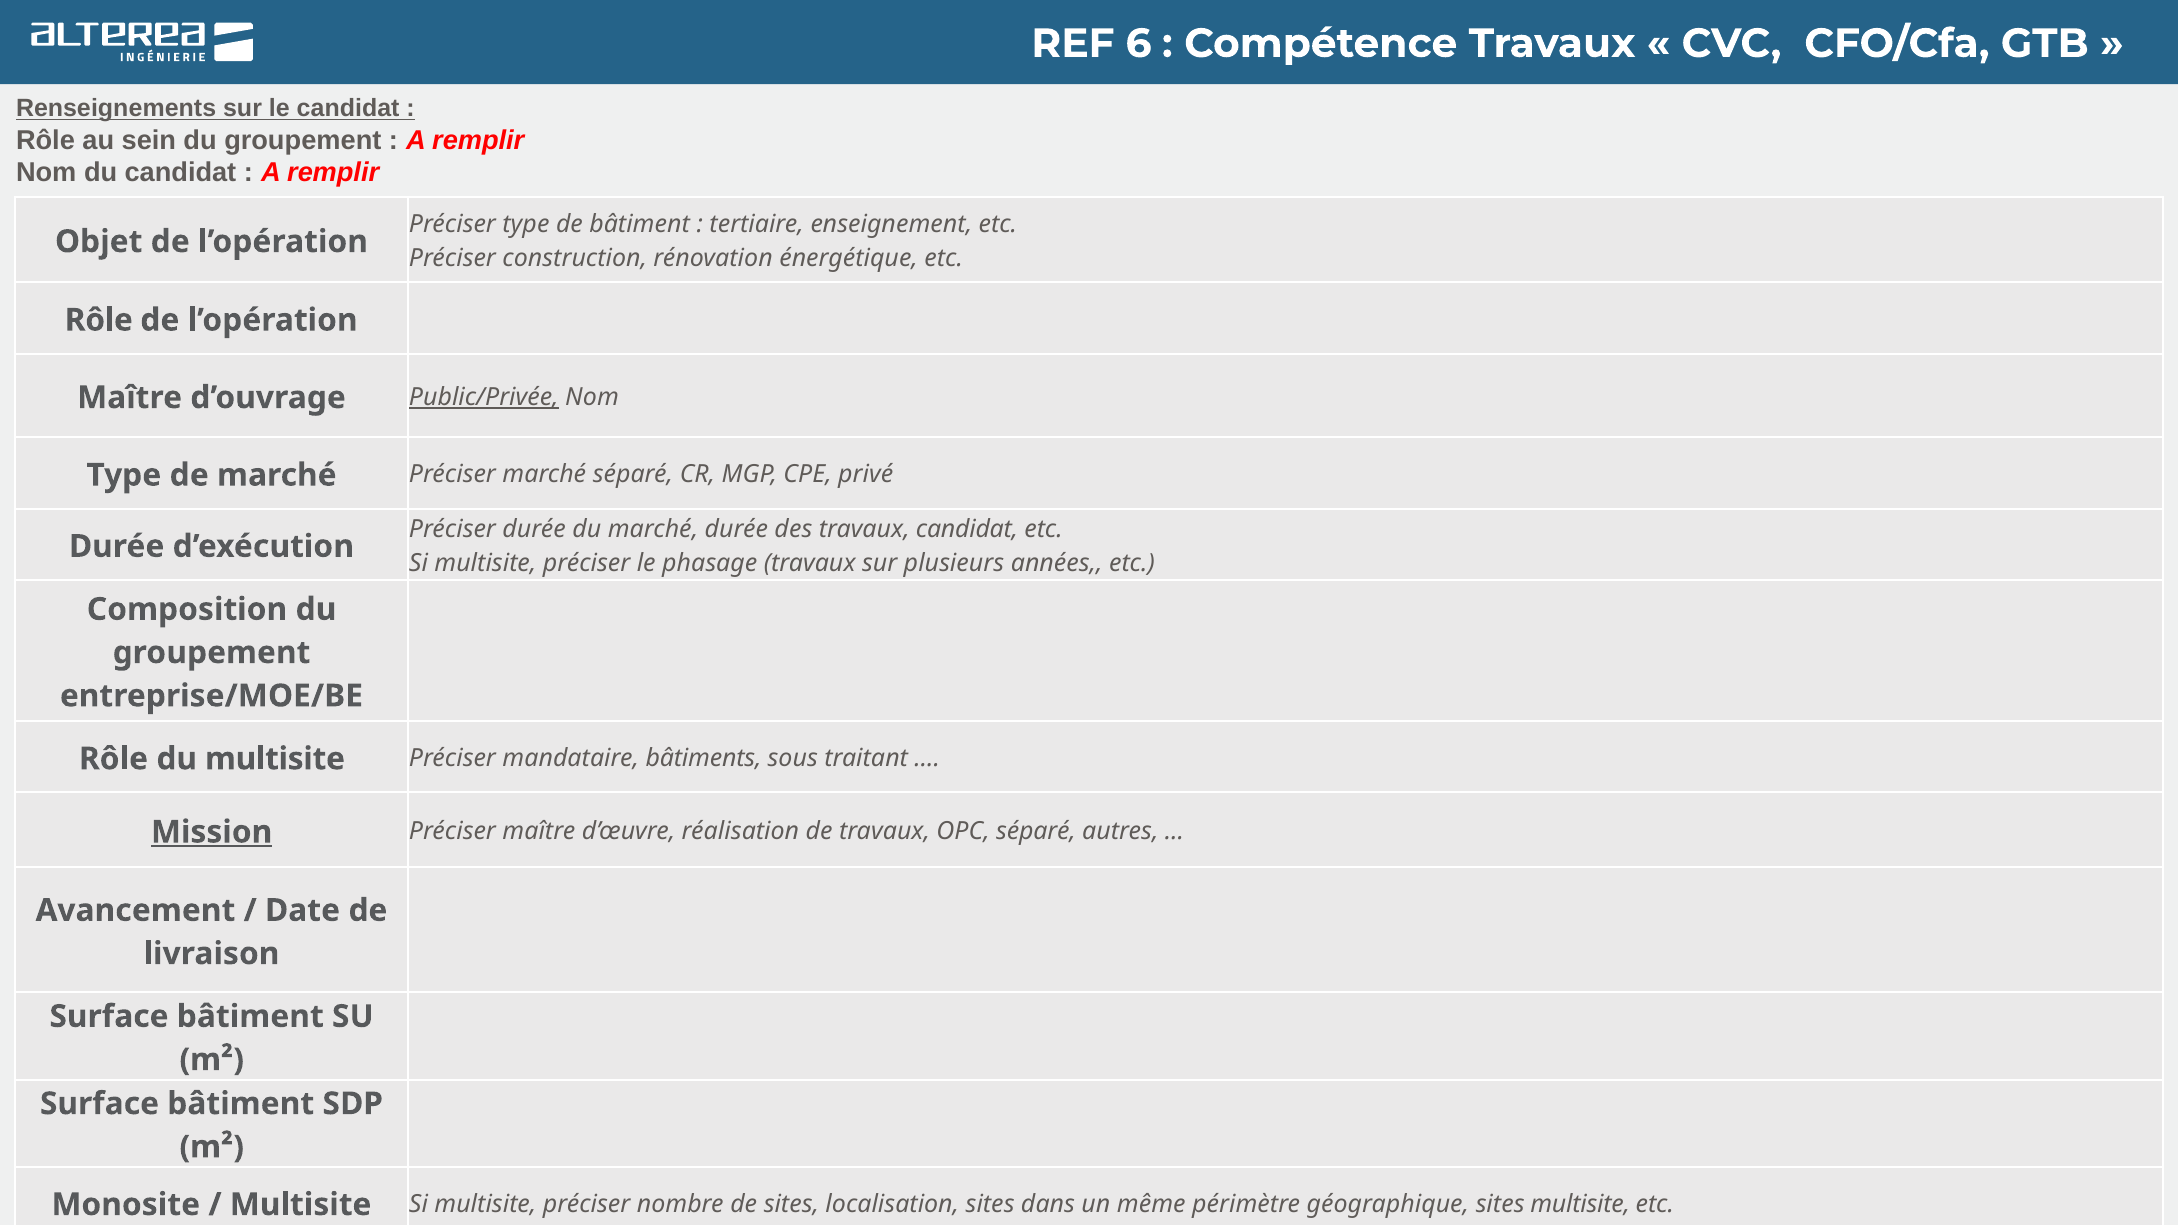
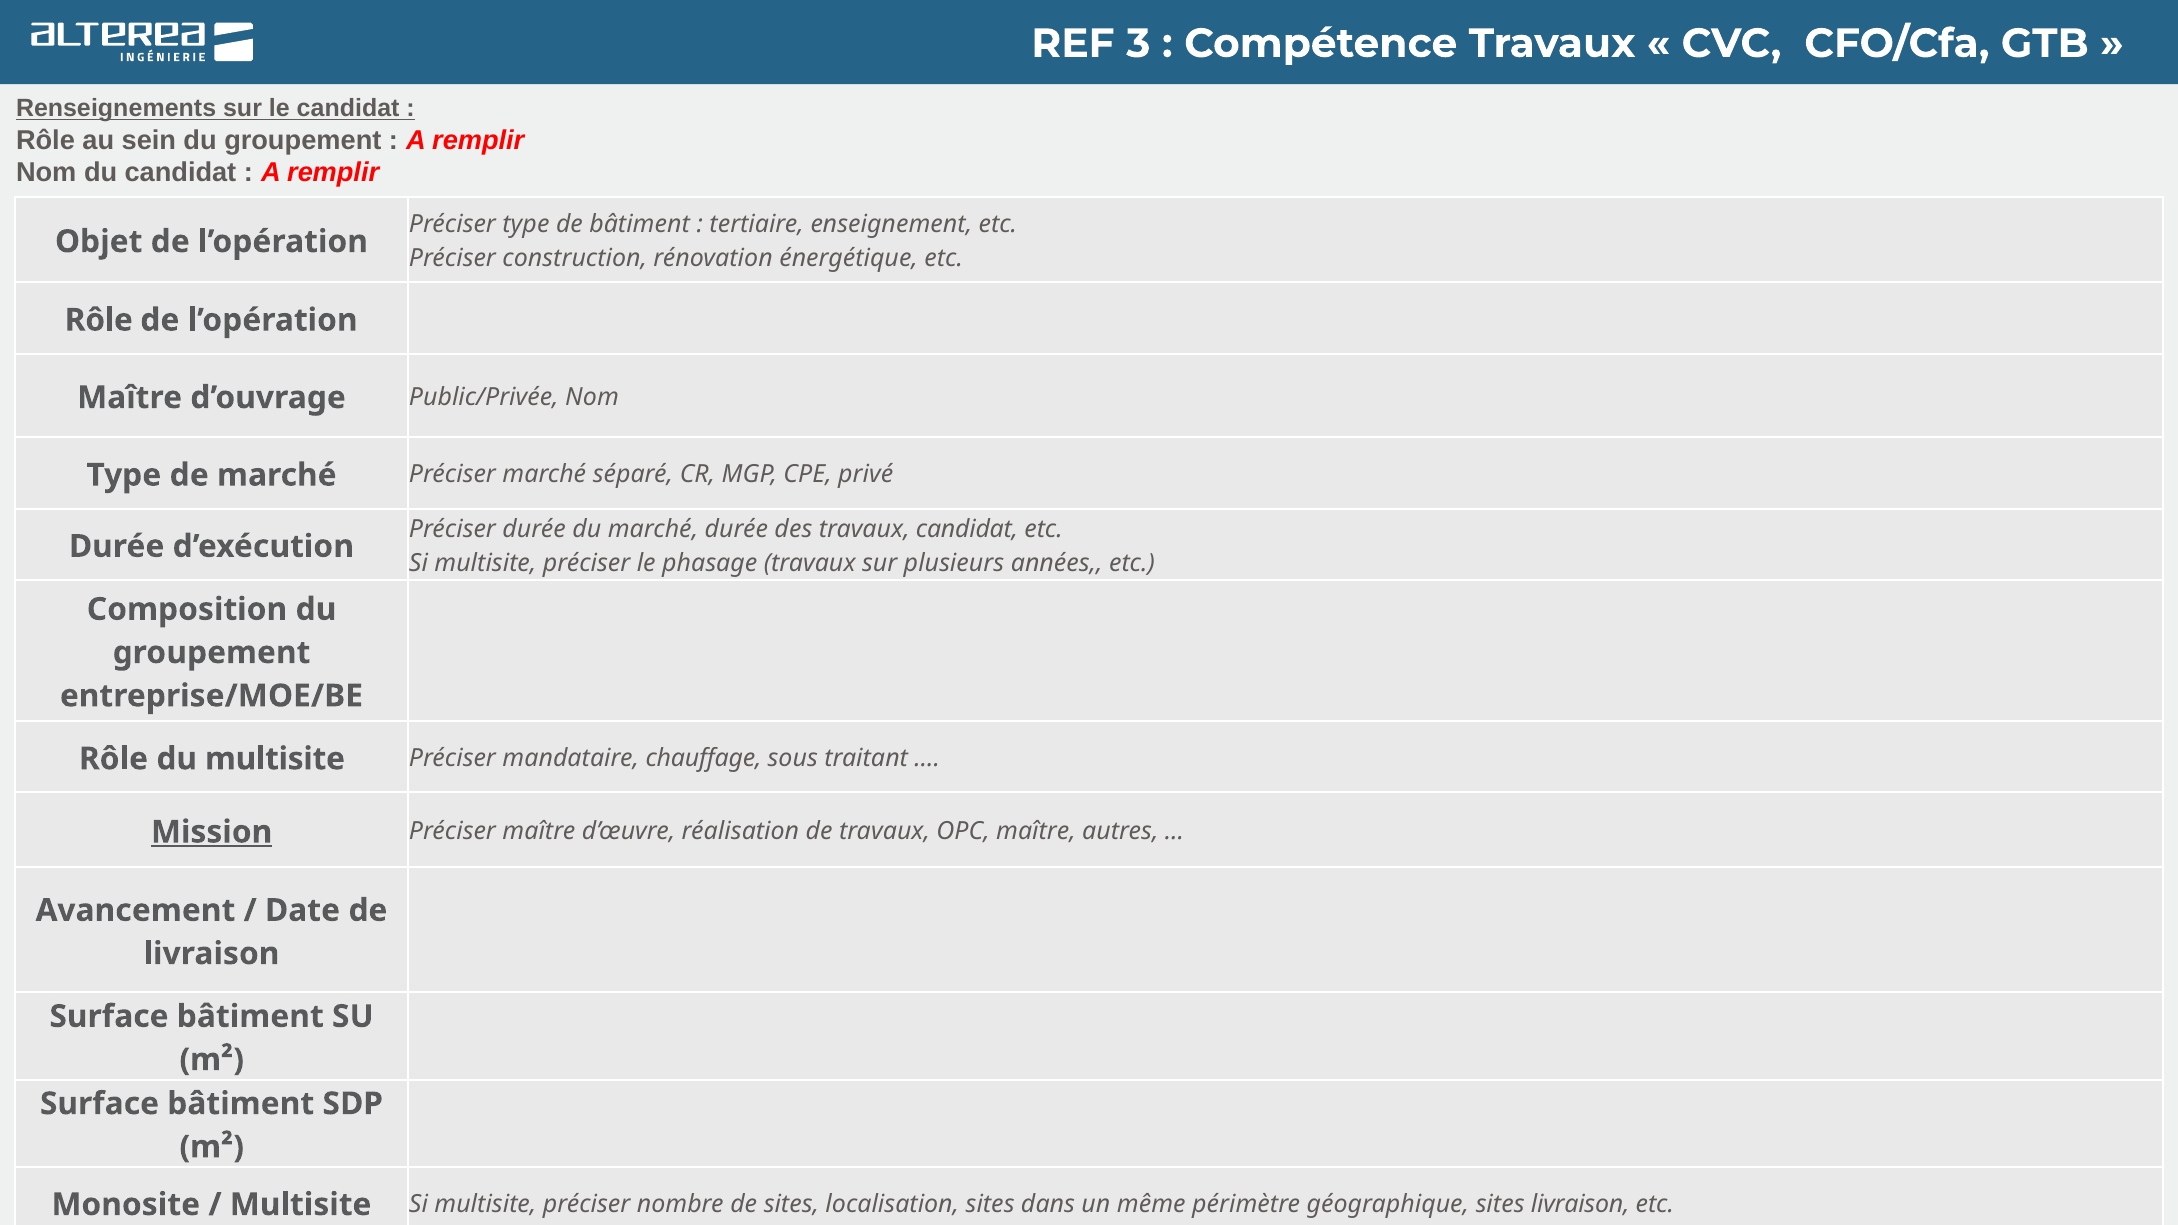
6: 6 -> 3 (1138, 44)
Public/Privée underline: present -> none (484, 397)
bâtiments: bâtiments -> chauffage (703, 758)
OPC séparé: séparé -> maître (1036, 832)
sites multisite: multisite -> livraison (1580, 1204)
